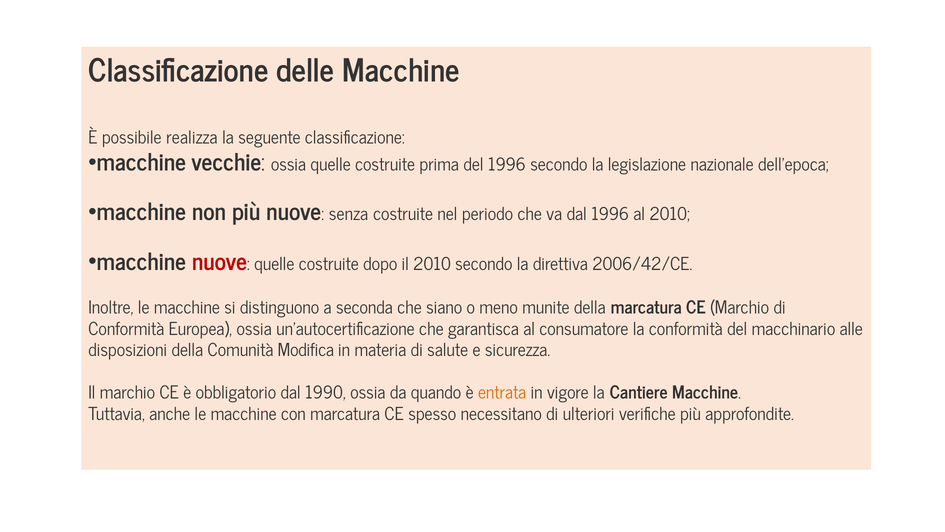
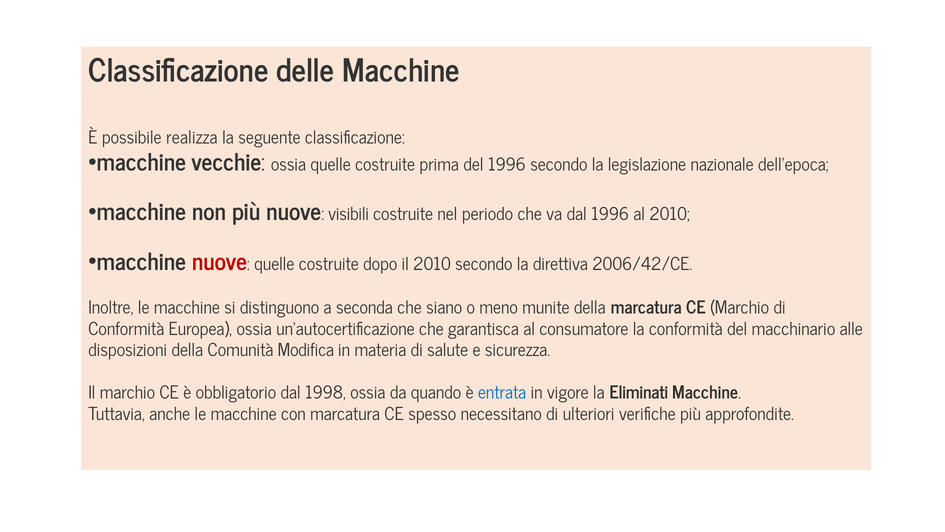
senza: senza -> visibili (349, 214)
1990: 1990 -> 1998 (325, 393)
entrata colour: orange -> blue (502, 393)
Cantiere: Cantiere -> Eliminati (639, 393)
